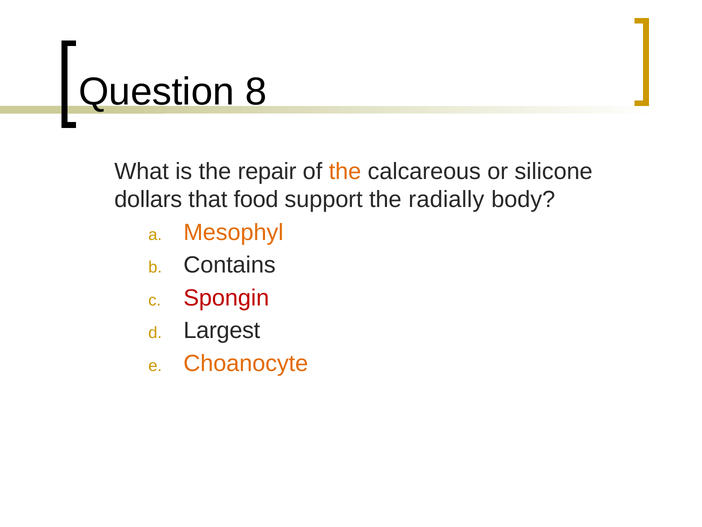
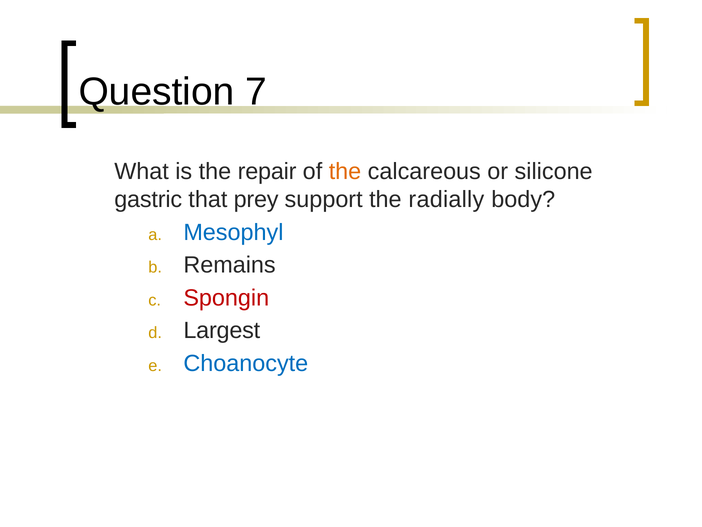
8: 8 -> 7 (256, 92)
dollars: dollars -> gastric (148, 199)
food: food -> prey (256, 199)
Mesophyl colour: orange -> blue (233, 232)
Contains: Contains -> Remains (230, 265)
Choanocyte colour: orange -> blue (246, 363)
